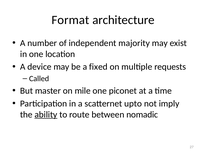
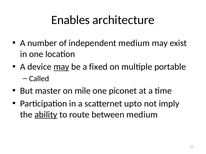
Format: Format -> Enables (71, 20)
independent majority: majority -> medium (134, 43)
may underline: none -> present (61, 67)
requests: requests -> portable (170, 67)
between nomadic: nomadic -> medium (142, 115)
